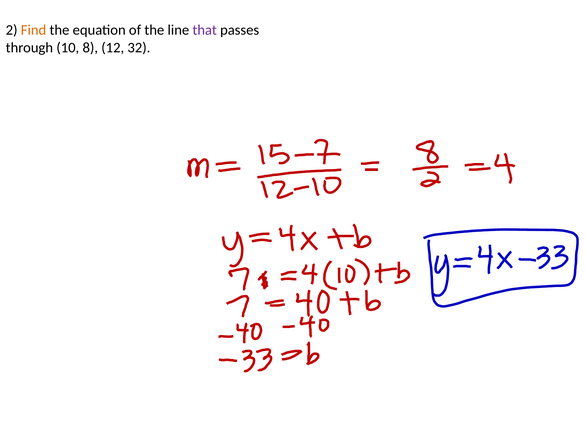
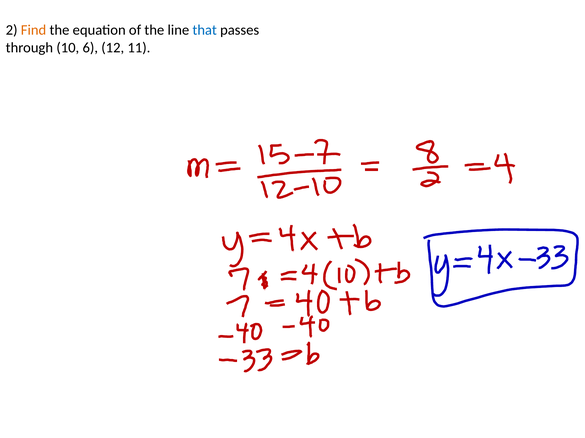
that colour: purple -> blue (205, 30)
8: 8 -> 6 (90, 48)
32: 32 -> 11 (139, 48)
